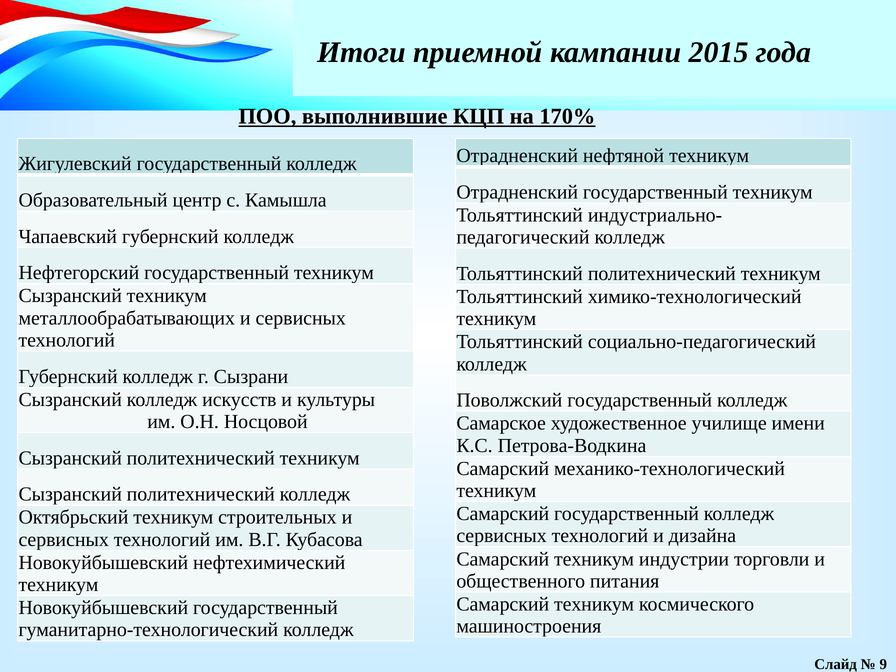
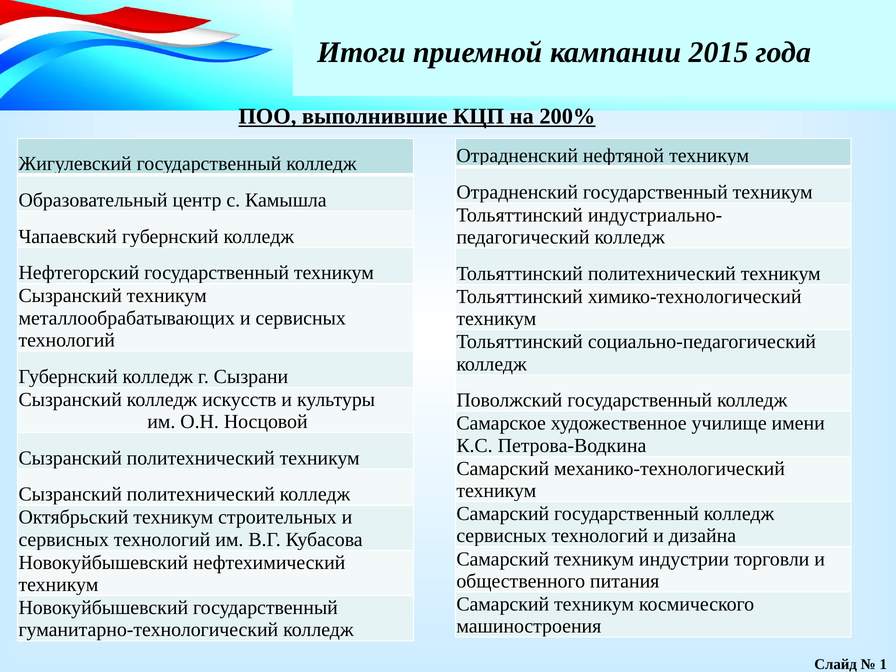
170%: 170% -> 200% (567, 116)
9: 9 -> 1 (883, 664)
